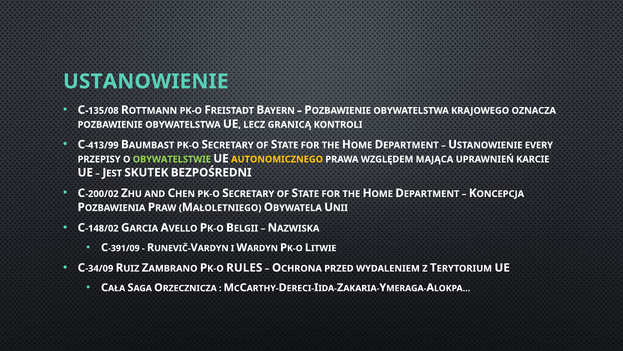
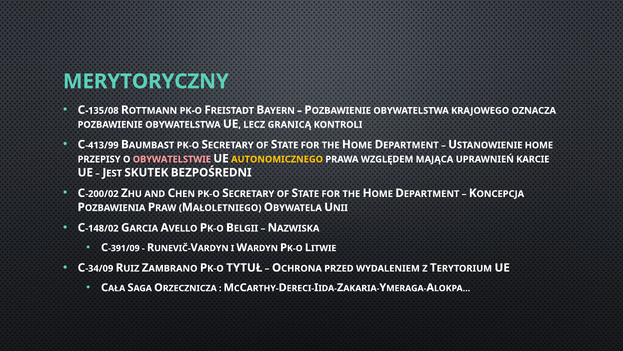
USTANOWIENIE: USTANOWIENIE -> MERYTORYCZNY (146, 81)
USTANOWIENIE EVERY: EVERY -> HOME (539, 145)
OBYWATELSTWIE colour: light green -> pink (172, 159)
RULES: RULES -> TYTUŁ (244, 267)
